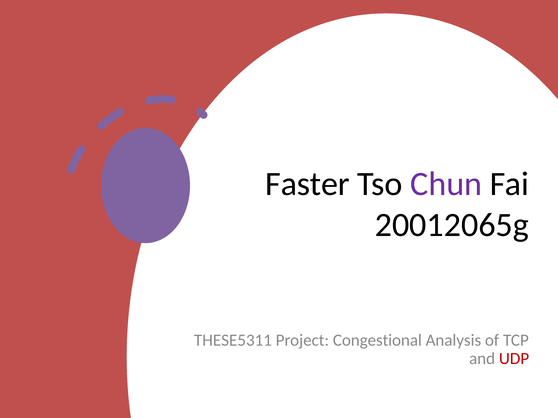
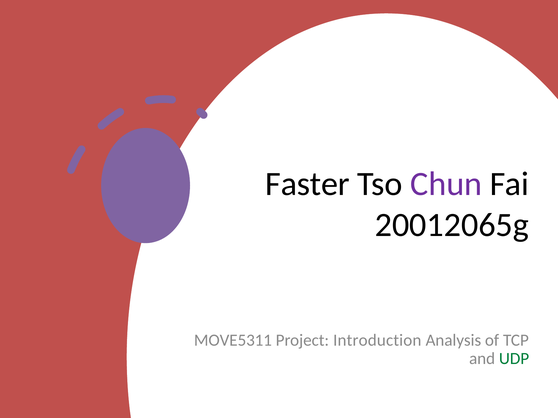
THESE5311: THESE5311 -> MOVE5311 (233, 340)
Congestional: Congestional -> Introduction (377, 340)
UDP colour: red -> green (514, 359)
